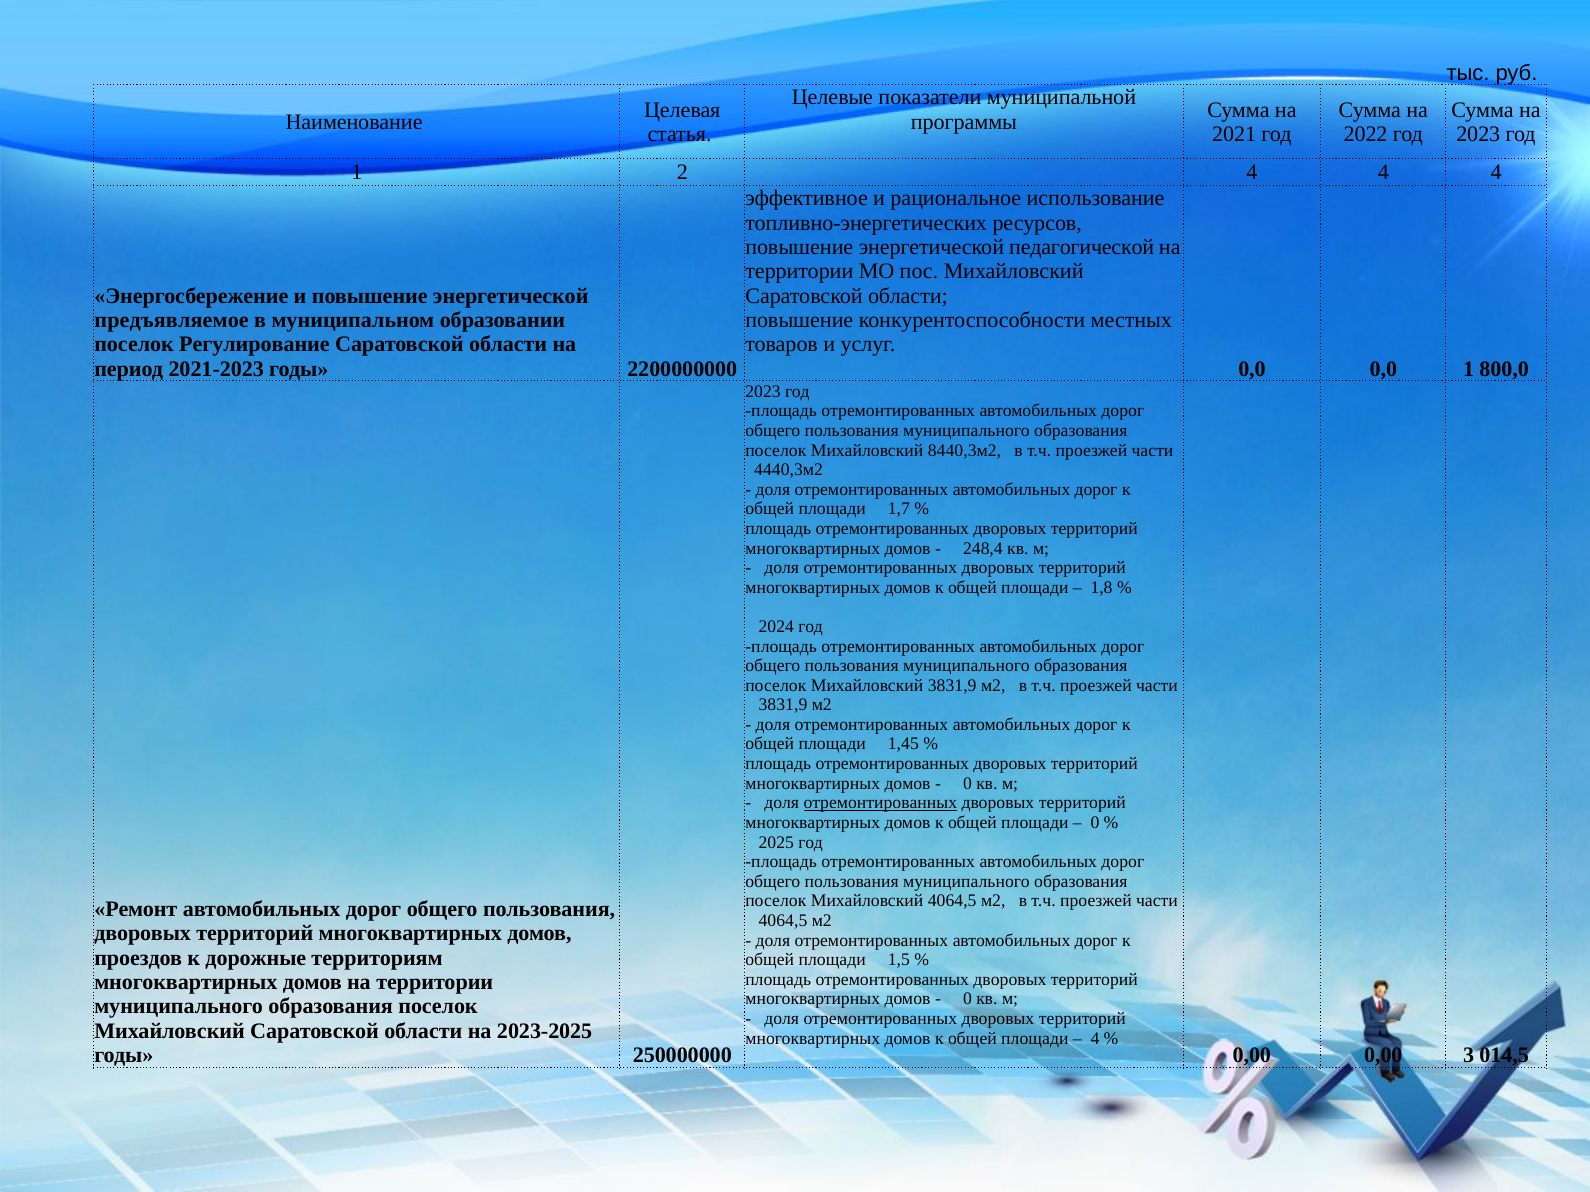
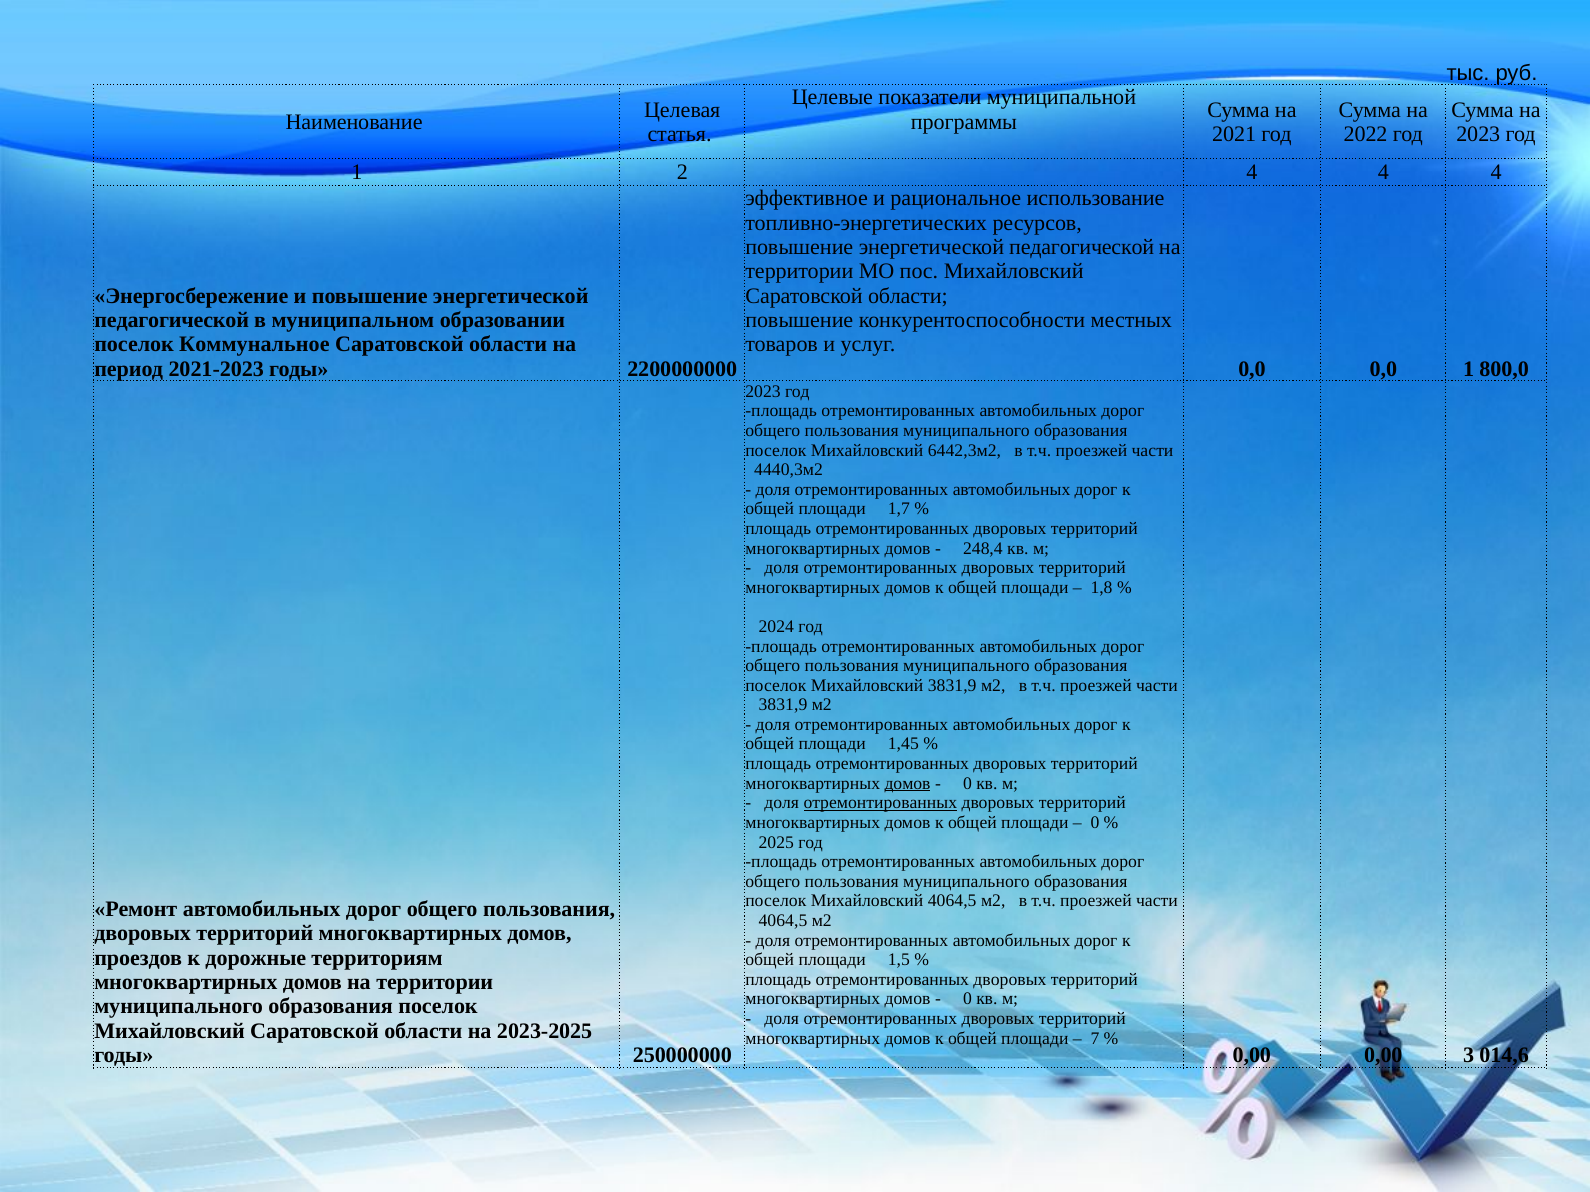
предъявляемое: предъявляемое -> педагогической (172, 320)
Регулирование: Регулирование -> Коммунальное (254, 345)
8440,3м2: 8440,3м2 -> 6442,3м2 (964, 451)
домов underline: none -> present (908, 784)
4: 4 -> 7 (1095, 1039)
014,5: 014,5 -> 014,6 (1504, 1056)
